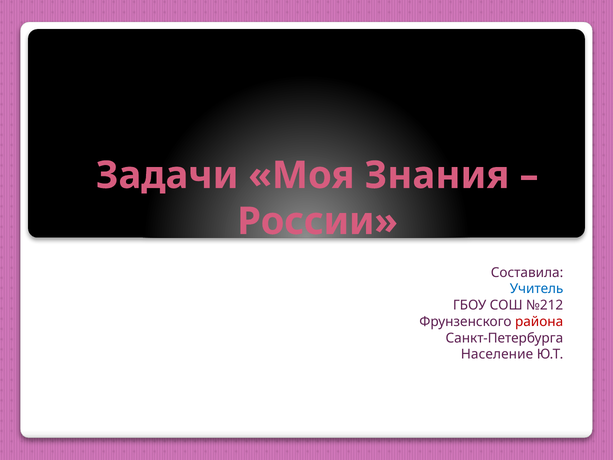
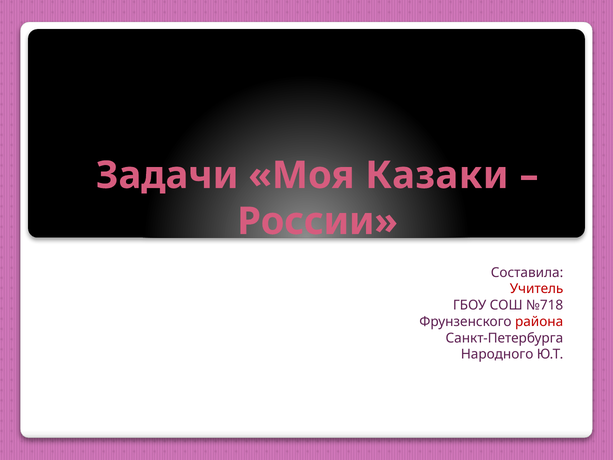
Знания: Знания -> Казаки (437, 175)
Учитель colour: blue -> red (537, 289)
№212: №212 -> №718 (545, 305)
Население: Население -> Народного (497, 354)
